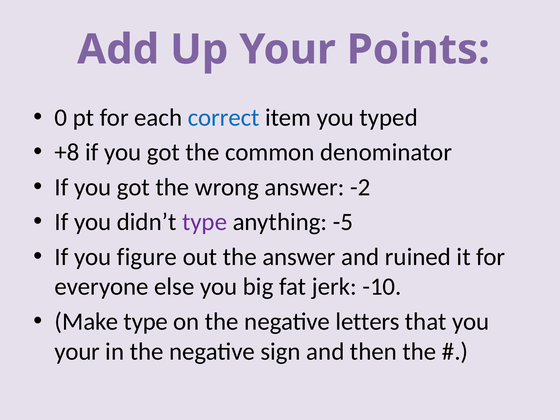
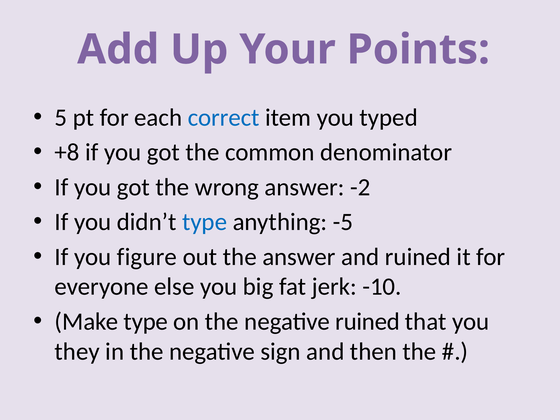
0: 0 -> 5 (61, 117)
type colour: purple -> blue (205, 222)
negative letters: letters -> ruined (368, 322)
your: your -> they (77, 352)
